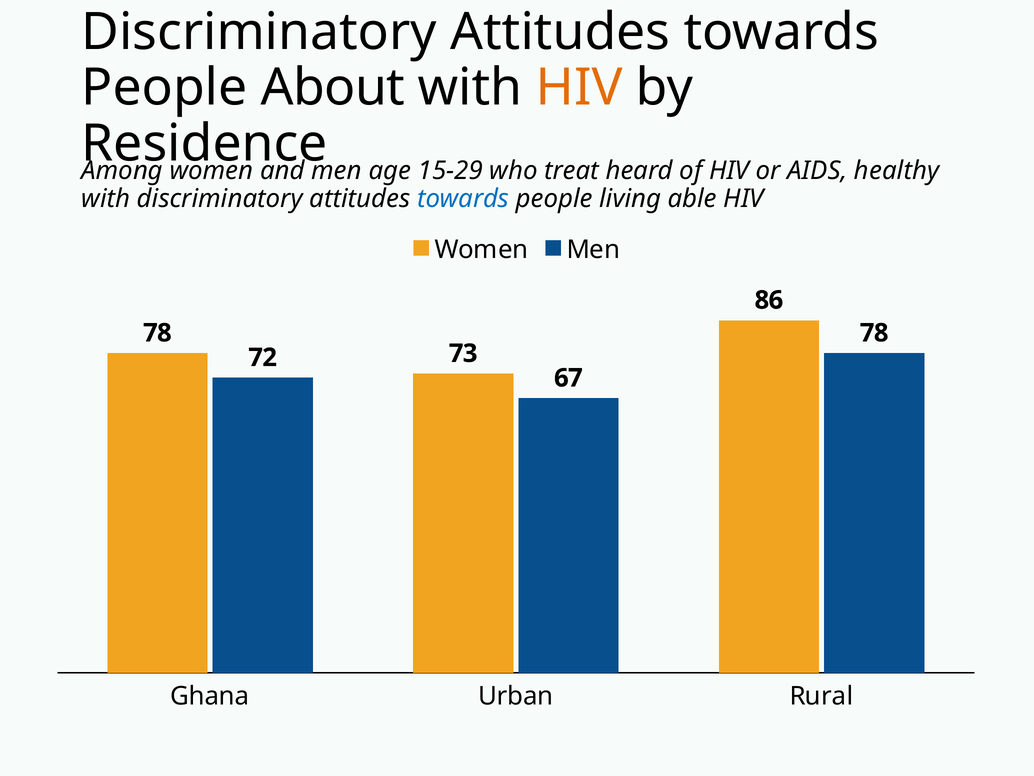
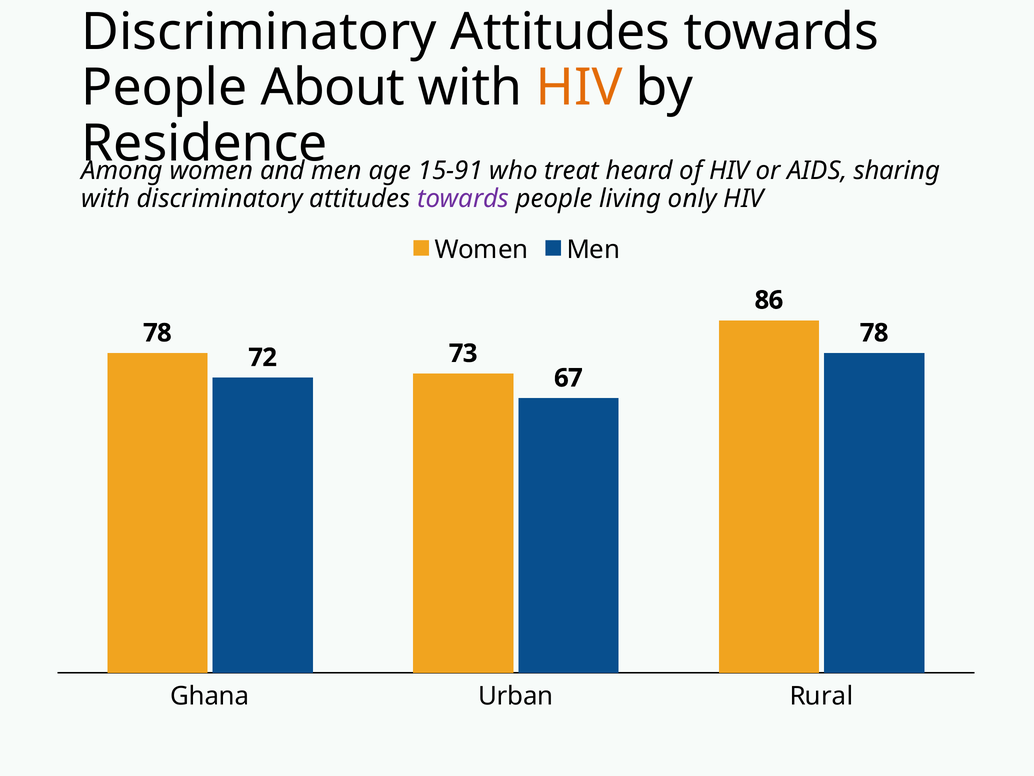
15-29: 15-29 -> 15-91 (450, 171)
healthy: healthy -> sharing (897, 171)
towards colour: blue -> purple (463, 198)
able: able -> only (692, 198)
